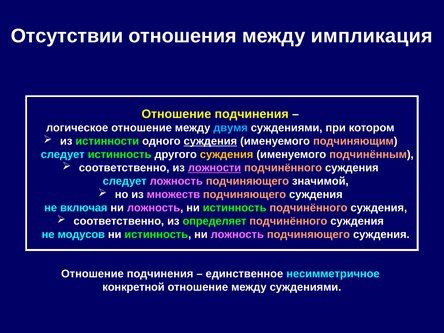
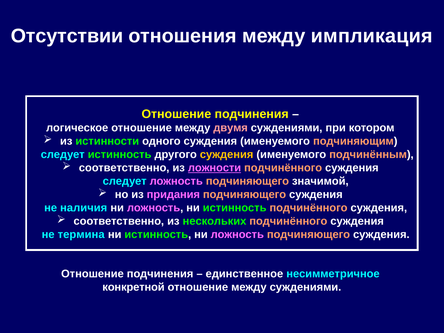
двумя colour: light blue -> pink (231, 128)
суждения underline: present -> none (210, 141)
множеств: множеств -> придания (173, 195)
включая: включая -> наличия (84, 208)
определяет: определяет -> нескольких (214, 221)
модусов: модусов -> термина (81, 234)
